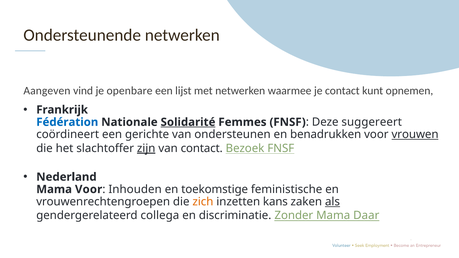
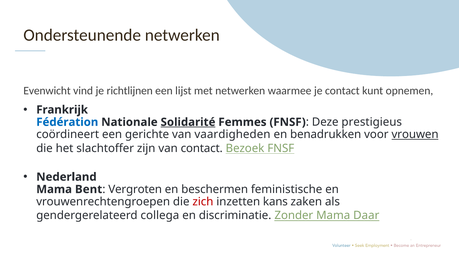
Aangeven: Aangeven -> Evenwicht (47, 91)
openbare: openbare -> richtlijnen (130, 91)
suggereert: suggereert -> prestigieus (372, 122)
ondersteunen: ondersteunen -> vaardigheden (232, 135)
zijn underline: present -> none (146, 148)
Mama Voor: Voor -> Bent (89, 189)
Inhouden: Inhouden -> Vergroten (135, 189)
toekomstige: toekomstige -> beschermen (215, 189)
zich colour: orange -> red (203, 202)
als underline: present -> none (332, 202)
